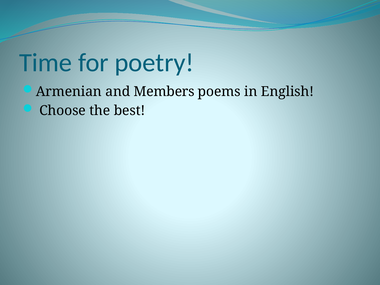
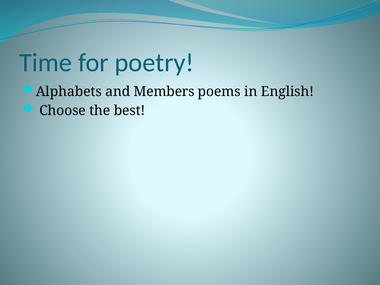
Armenian: Armenian -> Alphabets (69, 91)
